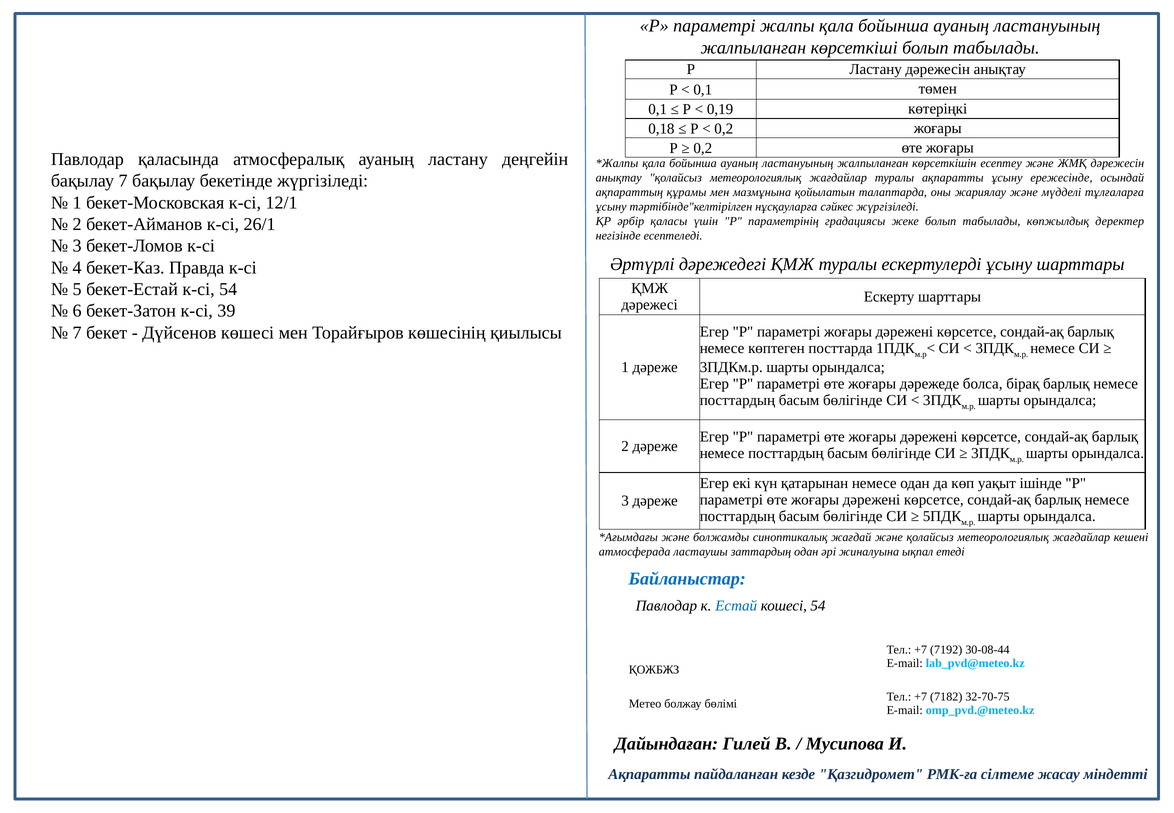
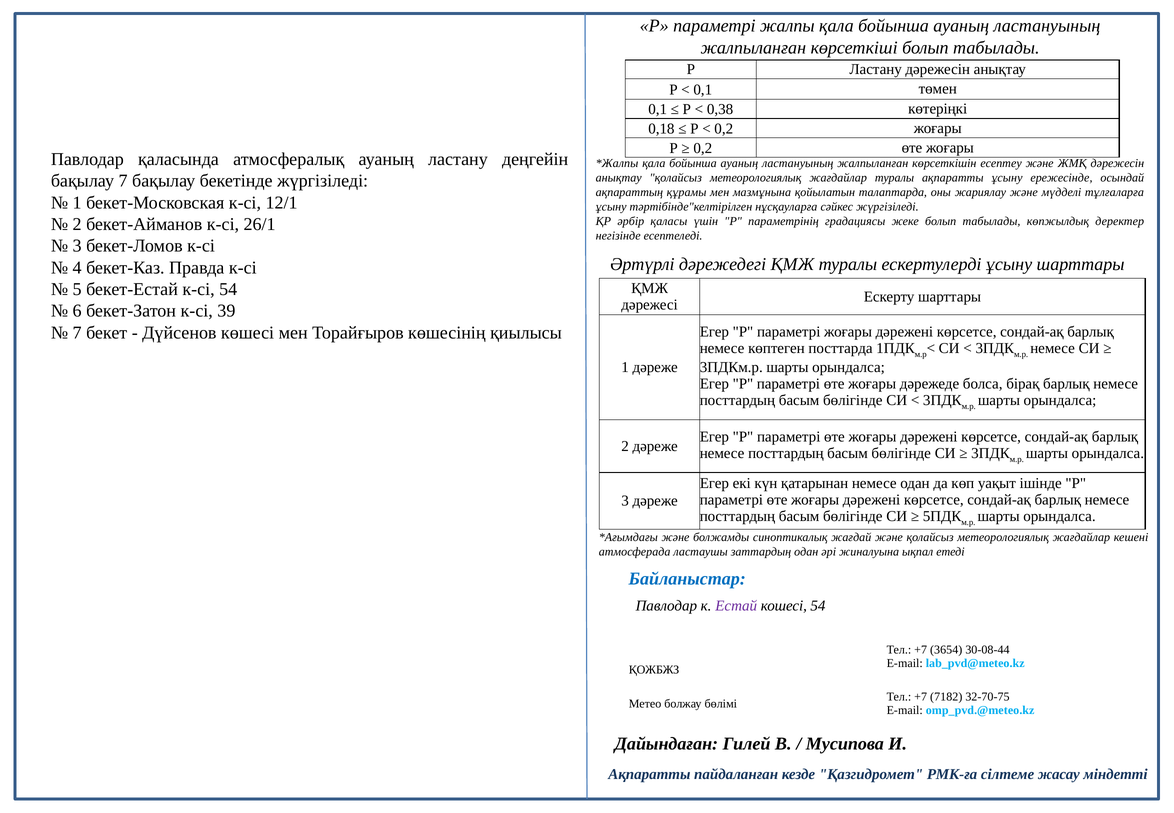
0,19: 0,19 -> 0,38 (720, 109)
Естай colour: blue -> purple (736, 606)
7192: 7192 -> 3654 (946, 650)
